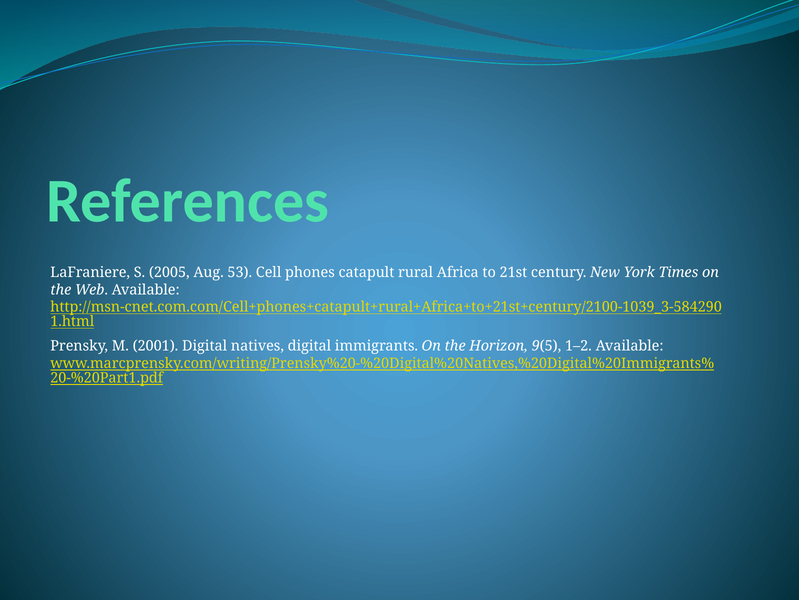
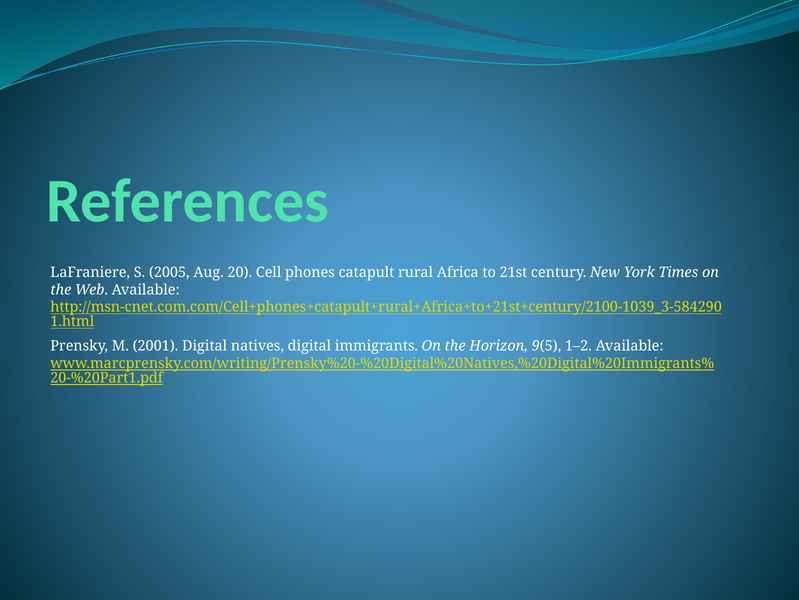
53: 53 -> 20 (240, 272)
